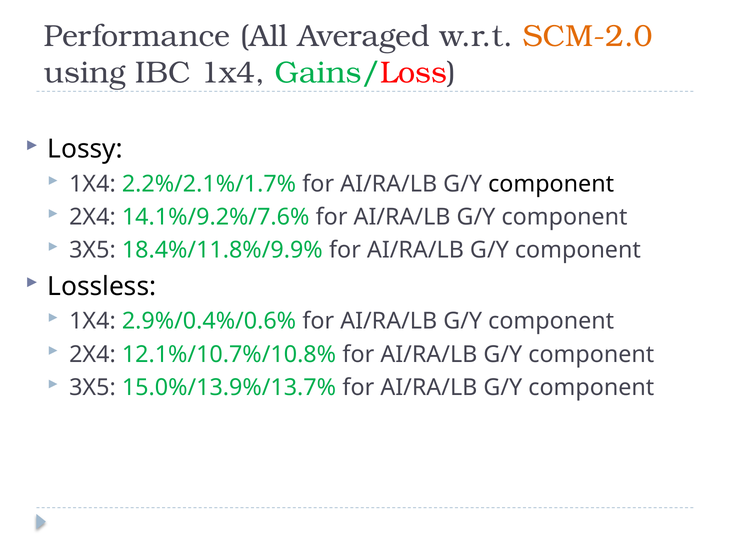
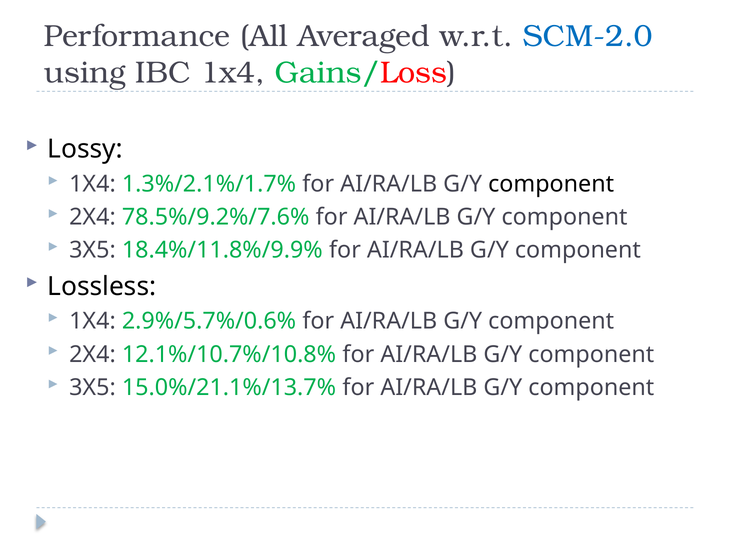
SCM-2.0 colour: orange -> blue (588, 36)
2.2%/2.1%/1.7%: 2.2%/2.1%/1.7% -> 1.3%/2.1%/1.7% (209, 184)
14.1%/9.2%/7.6%: 14.1%/9.2%/7.6% -> 78.5%/9.2%/7.6% (216, 217)
2.9%/0.4%/0.6%: 2.9%/0.4%/0.6% -> 2.9%/5.7%/0.6% (209, 321)
15.0%/13.9%/13.7%: 15.0%/13.9%/13.7% -> 15.0%/21.1%/13.7% (229, 387)
